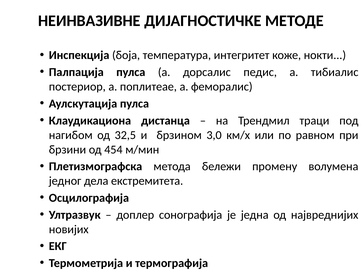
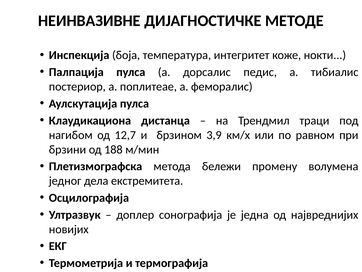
32,5: 32,5 -> 12,7 (125, 135)
3,0: 3,0 -> 3,9 (214, 135)
454: 454 -> 188 (113, 149)
